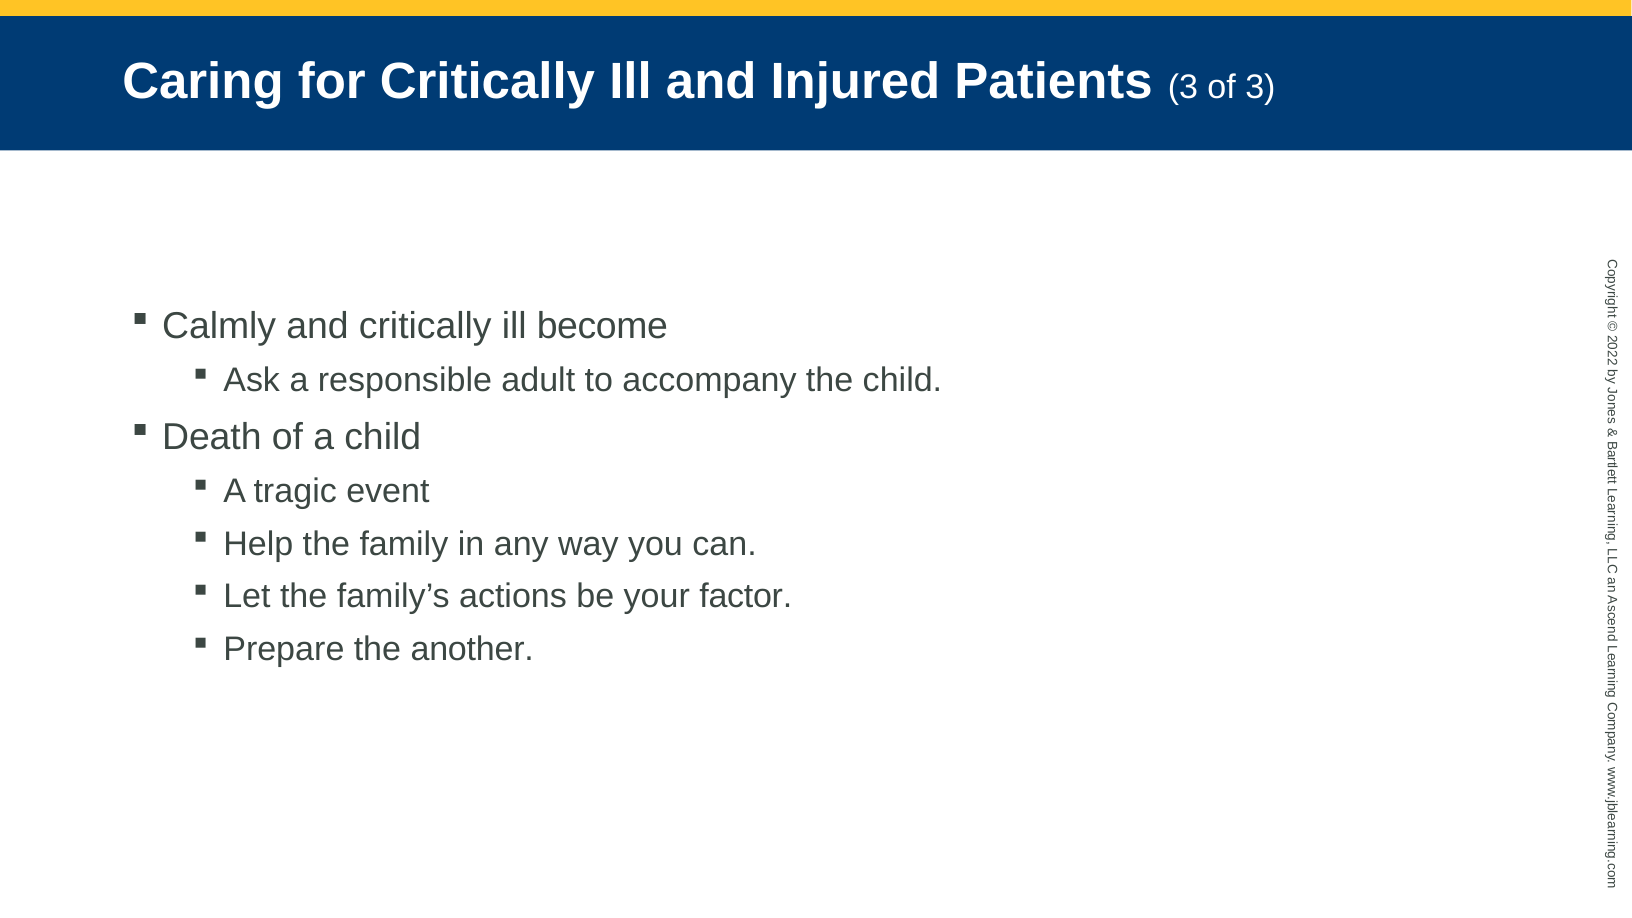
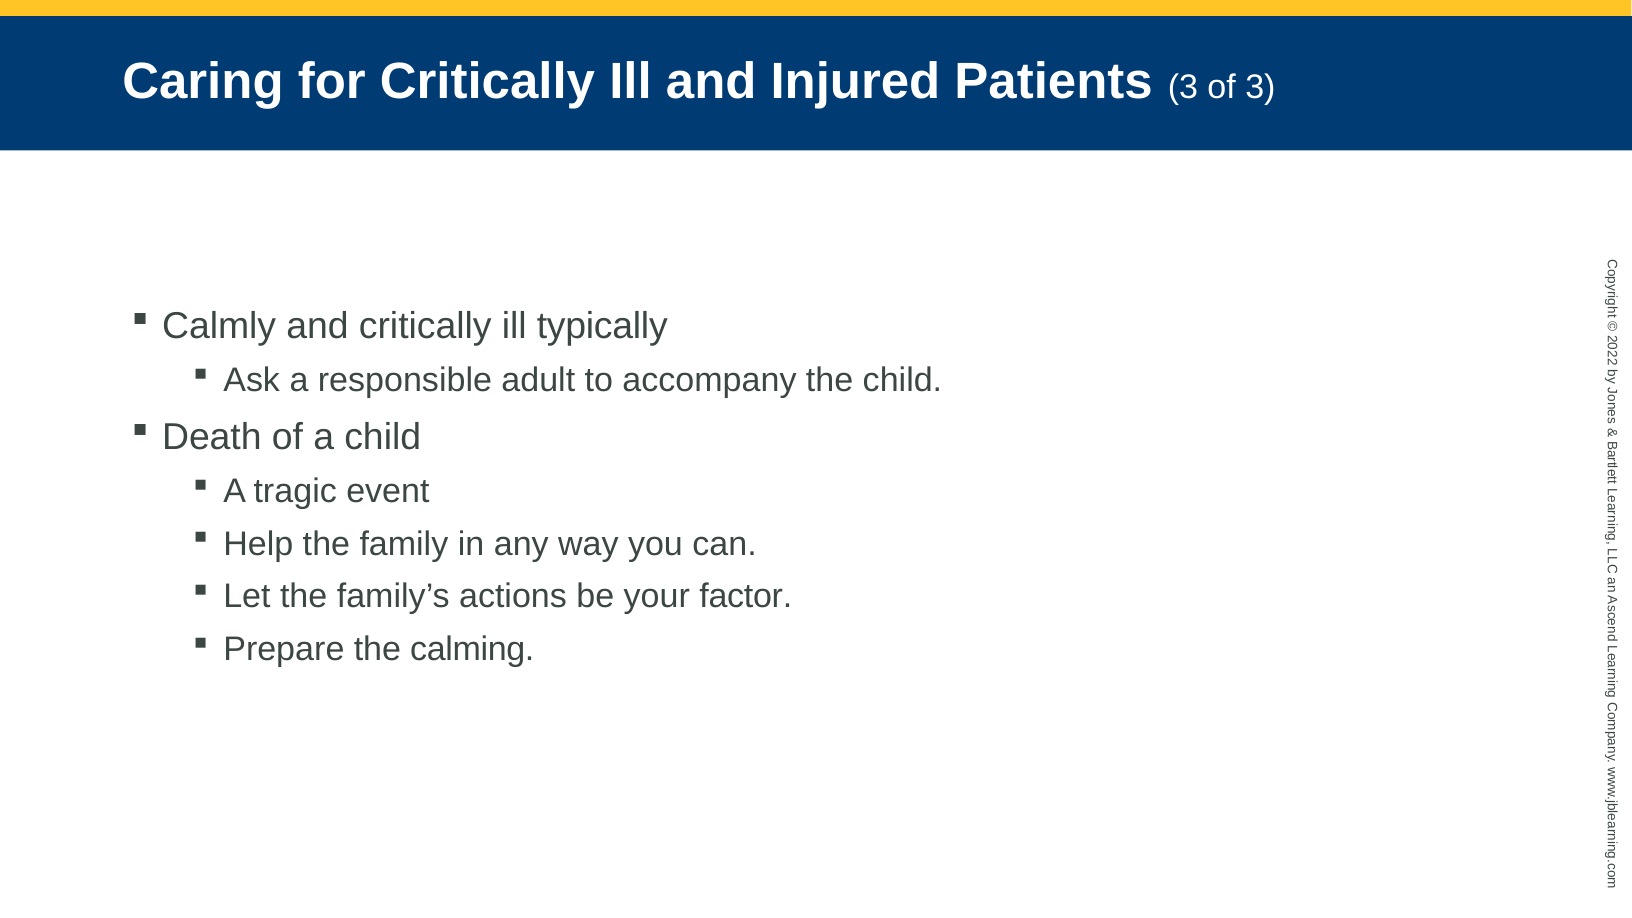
become: become -> typically (602, 326)
another: another -> calming (472, 649)
